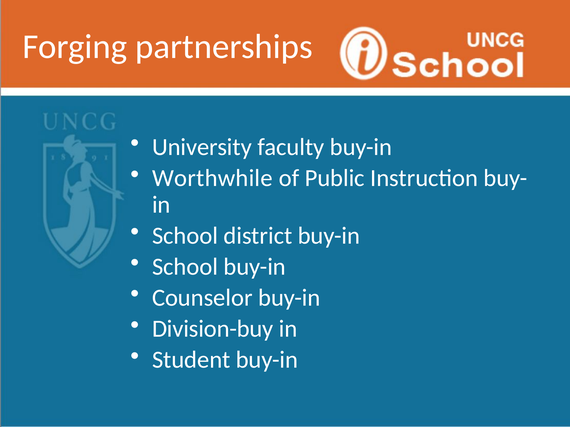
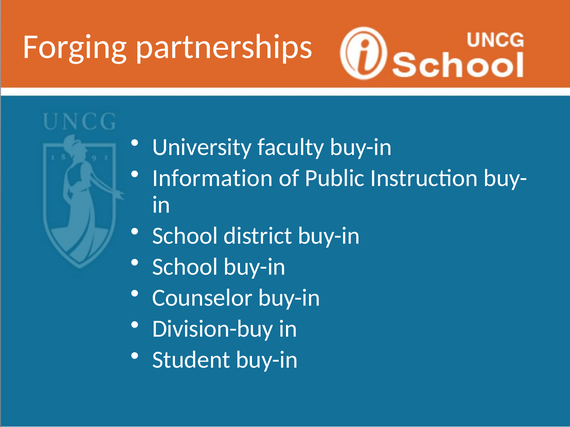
Worthwhile: Worthwhile -> Information (213, 178)
